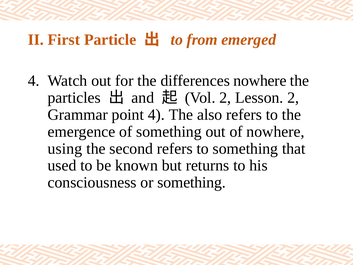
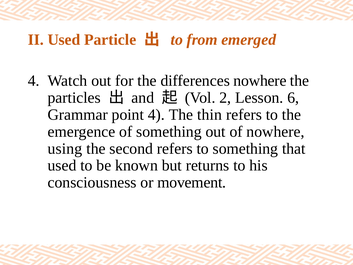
II First: First -> Used (64, 40)
Lesson 2: 2 -> 6 (293, 98)
also: also -> thin (210, 115)
or something: something -> movement (192, 182)
